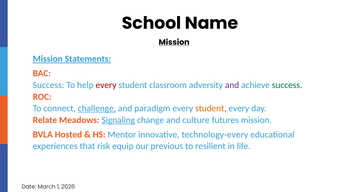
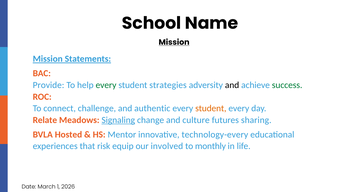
Success: Success -> Provide (49, 85)
every colour: red -> green (106, 85)
classroom: classroom -> strategies (168, 85)
and colour: purple -> black (232, 85)
challenge underline: present -> none (97, 109)
paradigm: paradigm -> authentic (152, 109)
futures mission: mission -> sharing (256, 120)
previous: previous -> involved (167, 146)
resilient: resilient -> monthly (210, 146)
